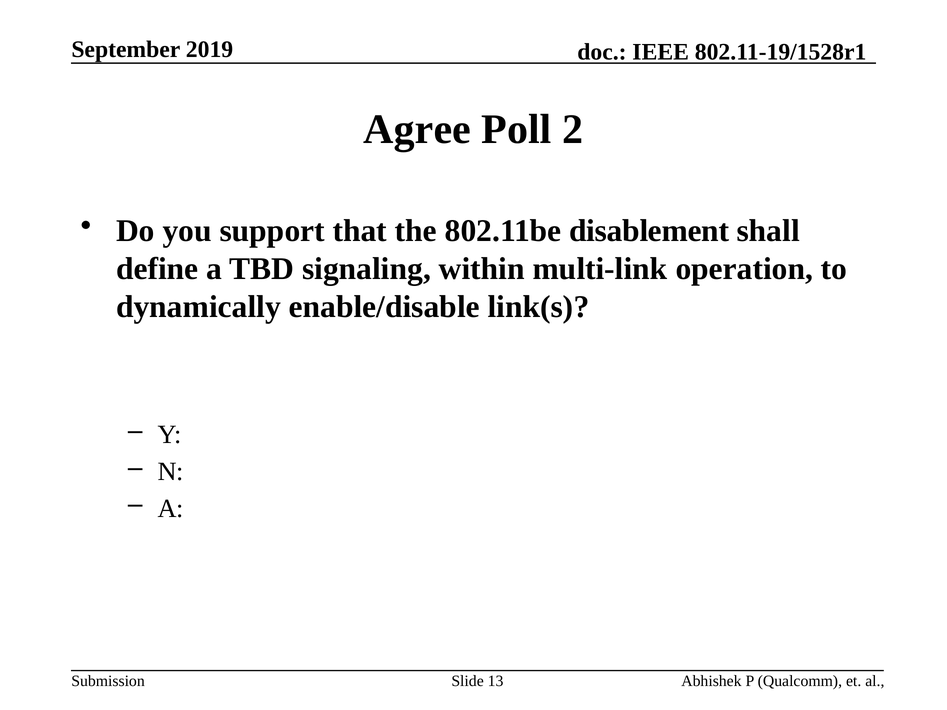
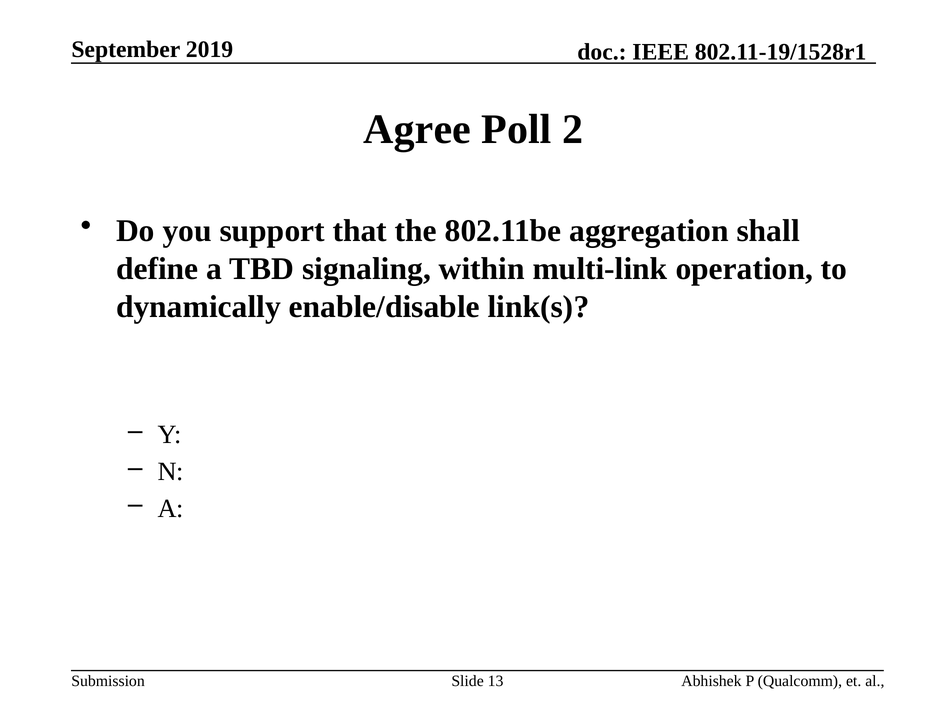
disablement: disablement -> aggregation (649, 231)
